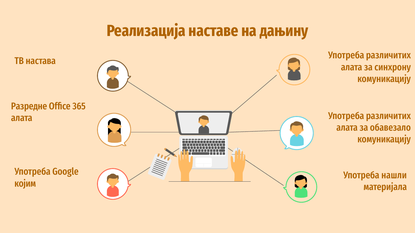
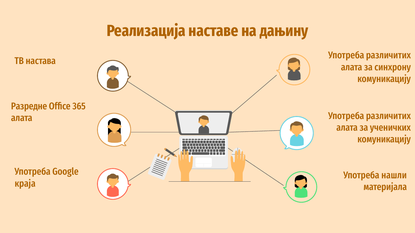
обавезало: обавезало -> ученичких (390, 128)
којим: којим -> краја (25, 184)
